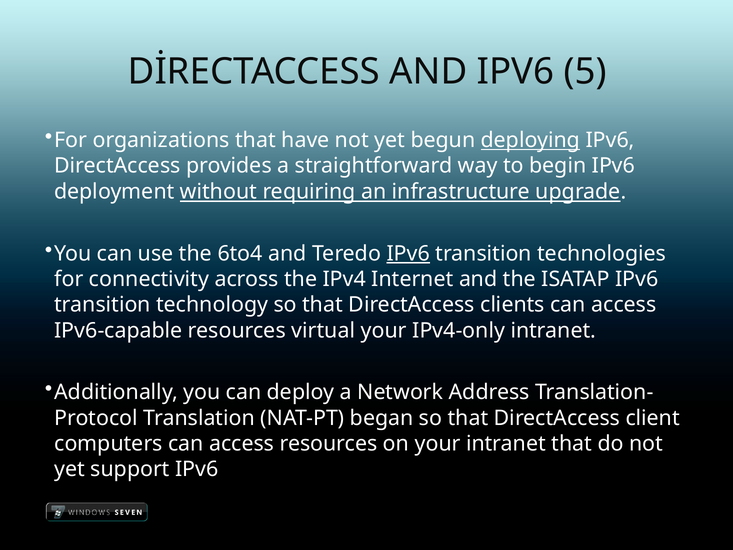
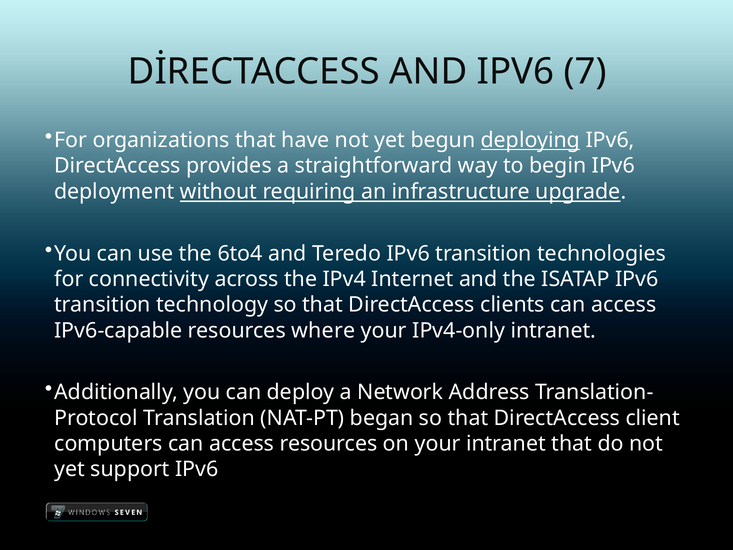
5: 5 -> 7 (585, 72)
IPv6 underline: present -> none (408, 253)
virtual: virtual -> where (323, 330)
